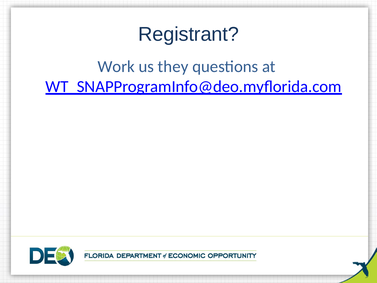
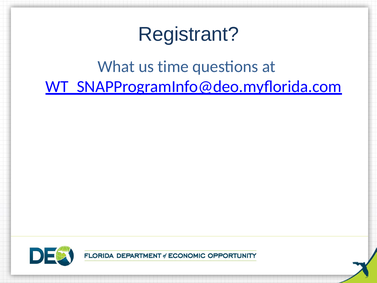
Work: Work -> What (116, 66)
they: they -> time (173, 66)
